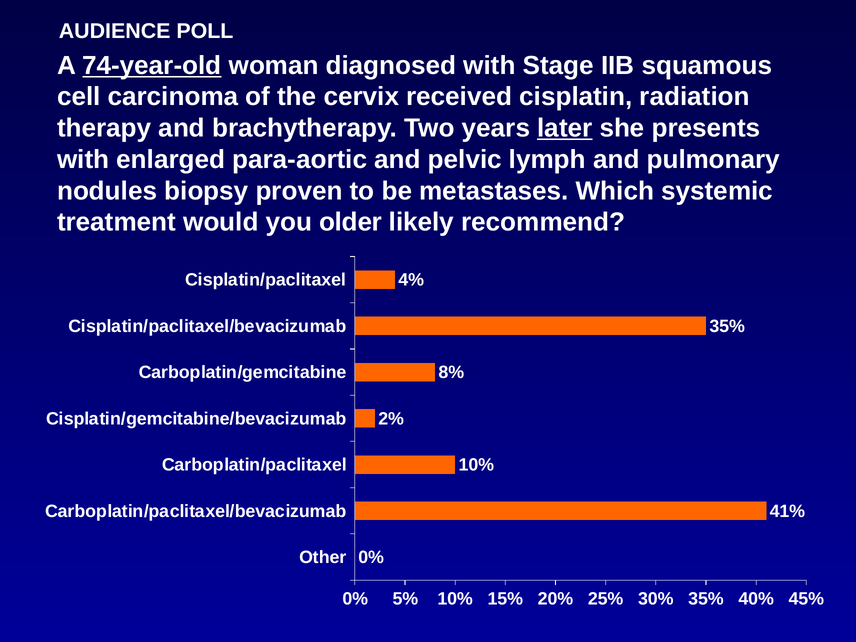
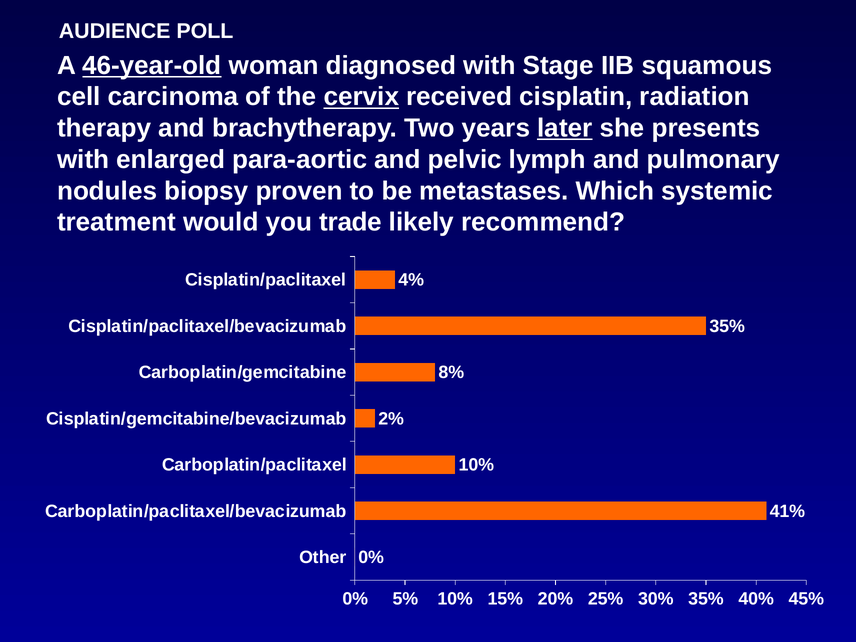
74-year-old: 74-year-old -> 46-year-old (152, 65)
cervix underline: none -> present (361, 97)
older: older -> trade (351, 222)
